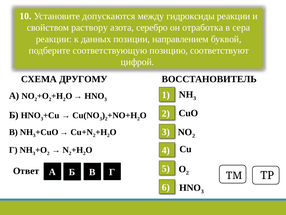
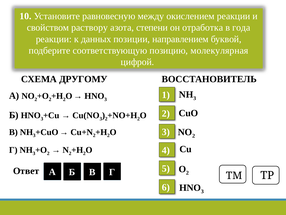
допускаются: допускаются -> равновесную (109, 16)
гидроксиды: гидроксиды -> окислением (191, 16)
серебро: серебро -> степени (152, 28)
сера: сера -> года (241, 28)
соответствуют: соответствуют -> молекулярная (219, 50)
